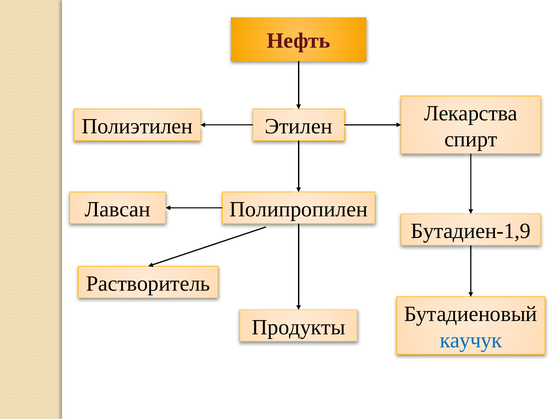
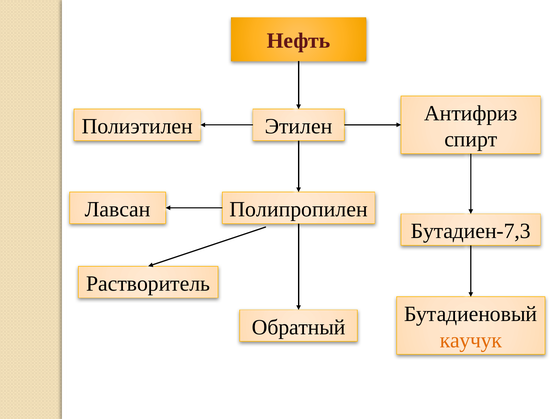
Лекарства: Лекарства -> Антифриз (471, 113)
Бутадиен-1,9: Бутадиен-1,9 -> Бутадиен-7,3 (471, 231)
Продукты: Продукты -> Обратный (299, 327)
каучук colour: blue -> orange (471, 340)
